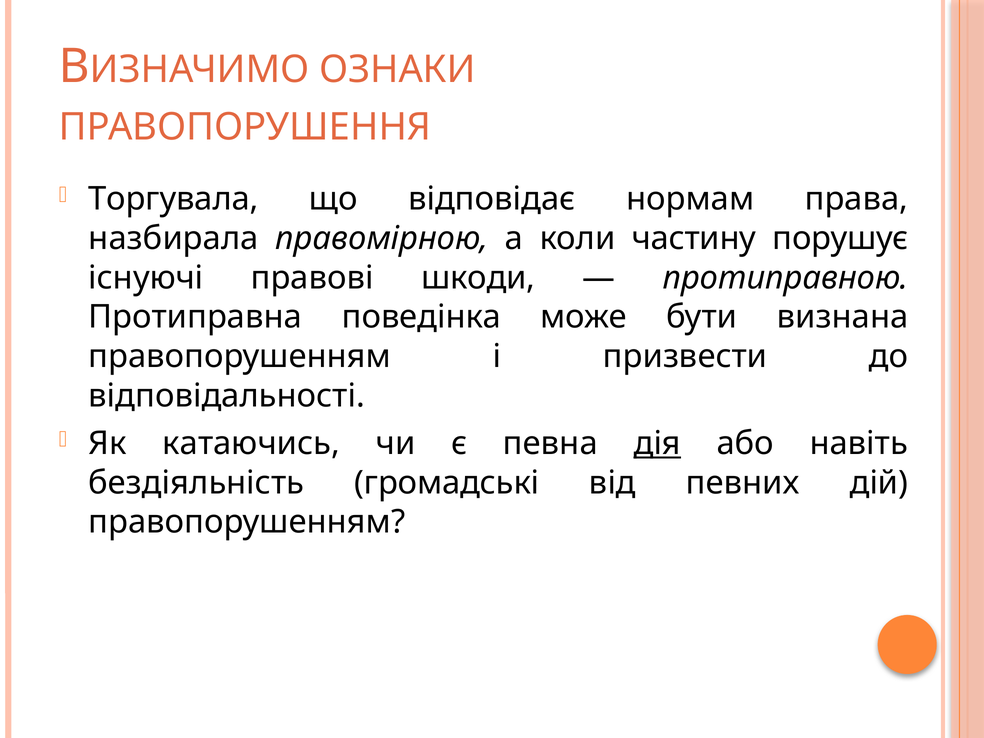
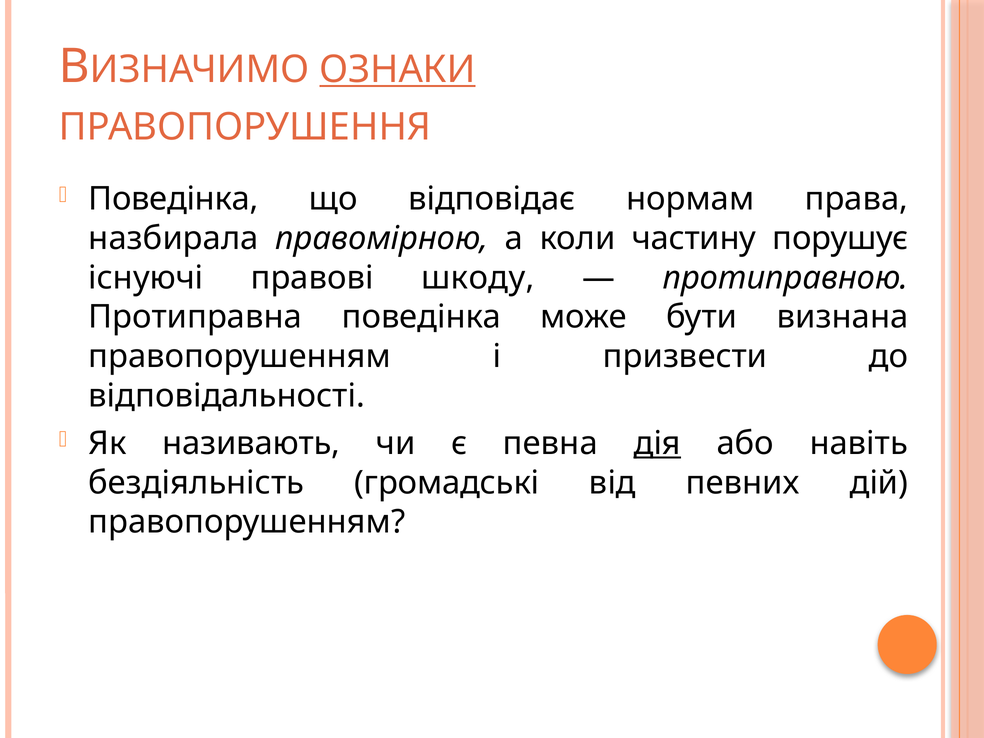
ОЗНАКИ underline: none -> present (397, 70)
Торгувала: Торгувала -> Поведінка (173, 199)
шкоди: шкоди -> шкоду (478, 278)
катаючись: катаючись -> називають (251, 443)
